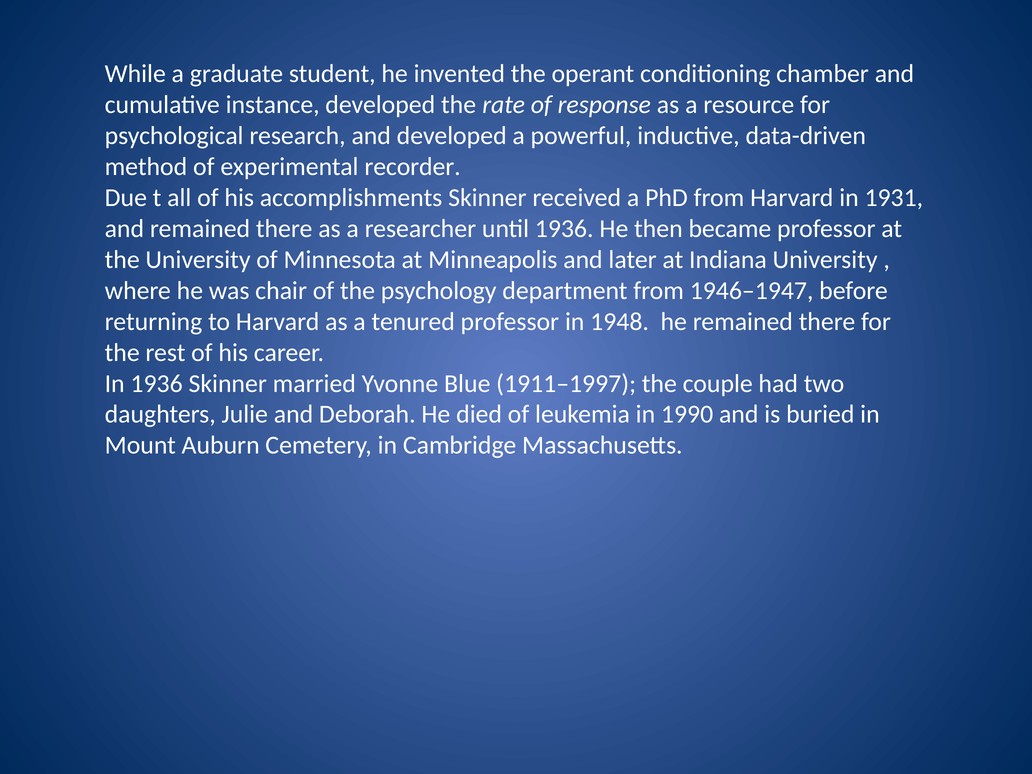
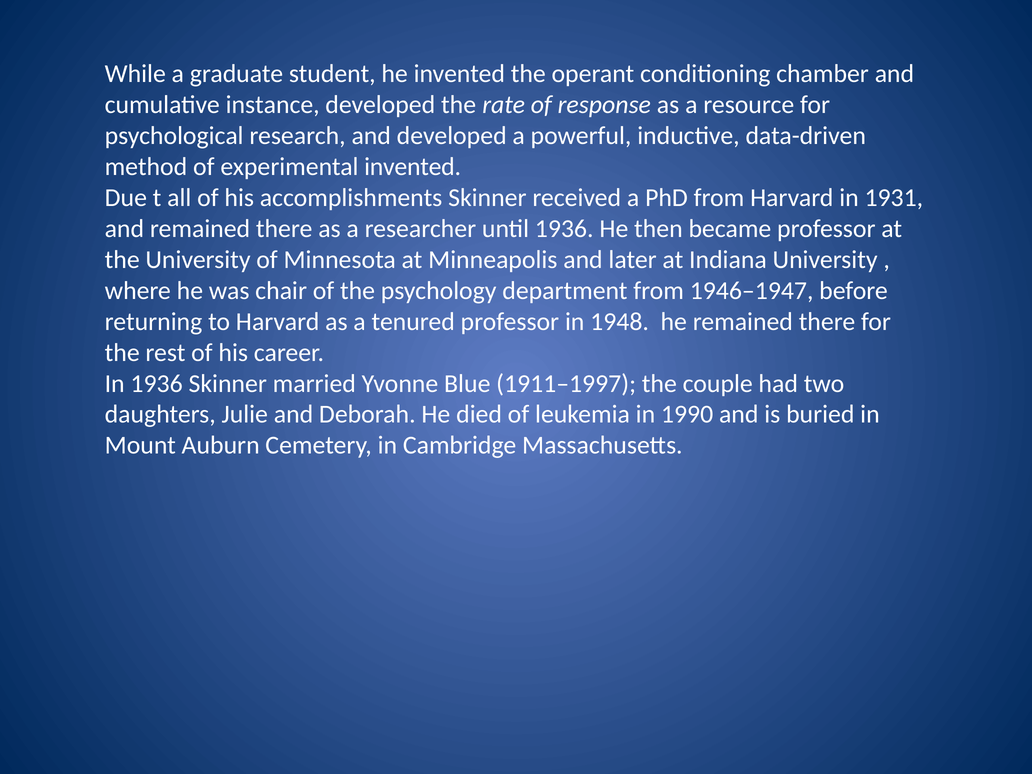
experimental recorder: recorder -> invented (413, 167)
